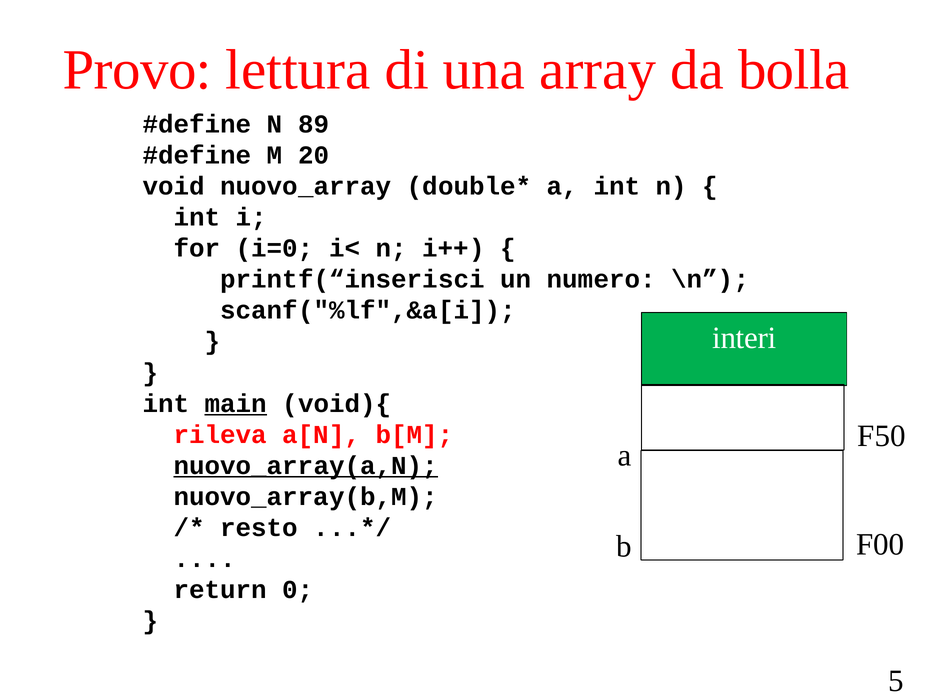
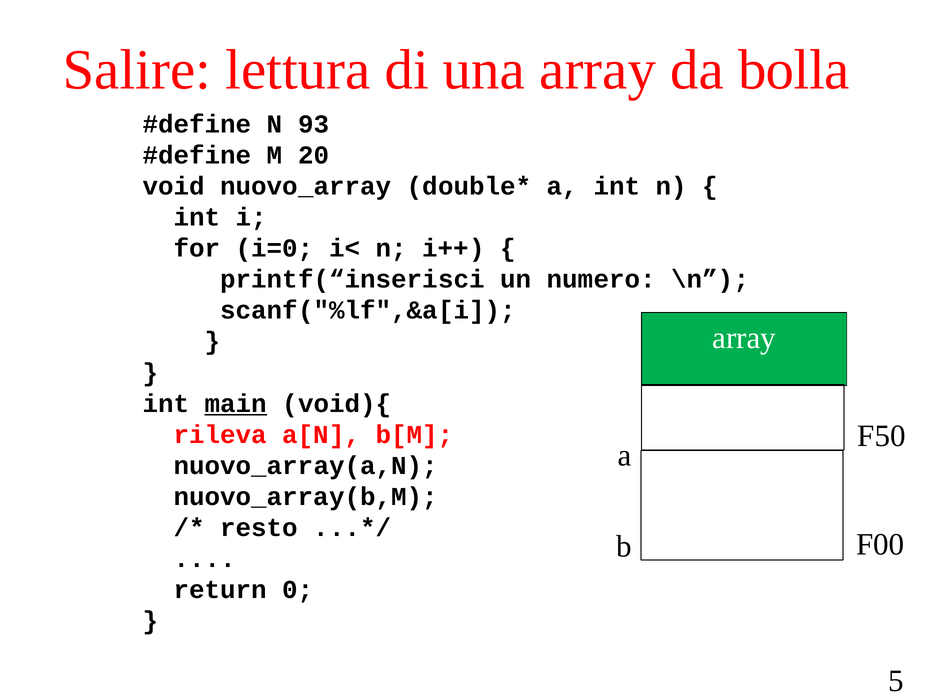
Provo: Provo -> Salire (137, 70)
89: 89 -> 93 (314, 124)
interi: interi -> array (744, 338)
nuovo_array(a,N underline: present -> none (306, 466)
